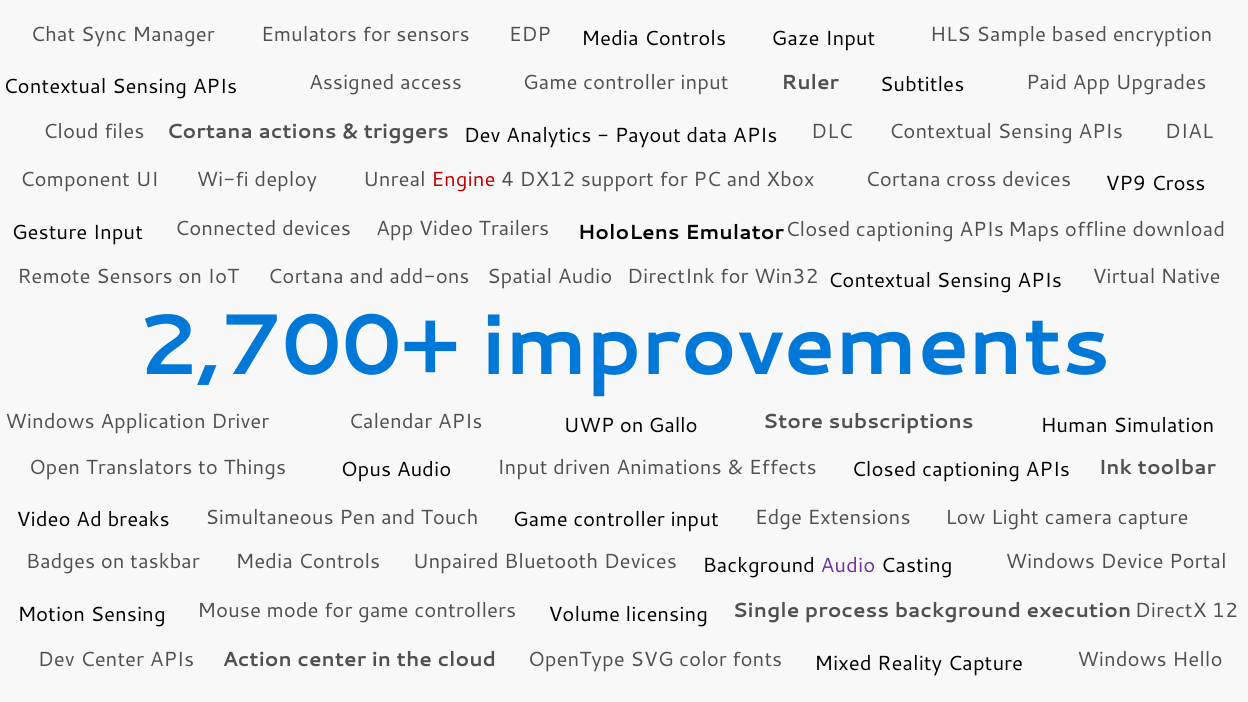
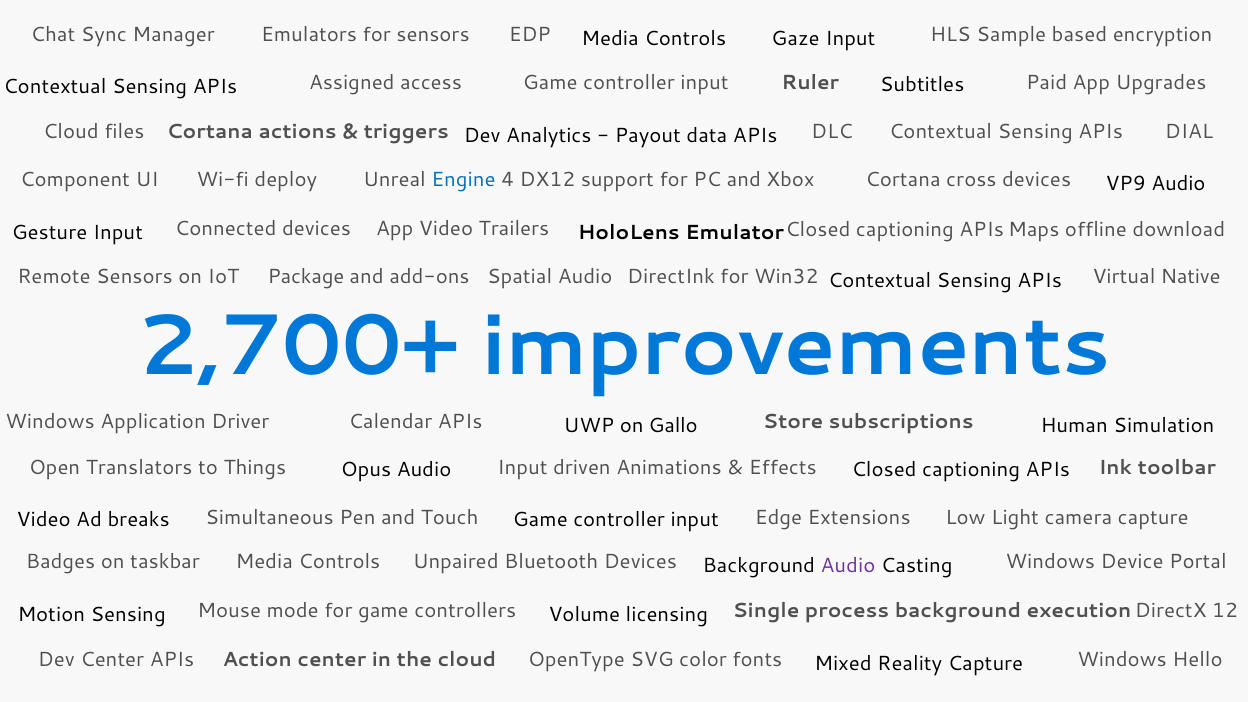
Engine colour: red -> blue (463, 180)
VP9 Cross: Cross -> Audio (1178, 184)
Cortana: Cortana -> Package (306, 277)
